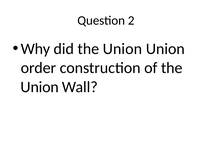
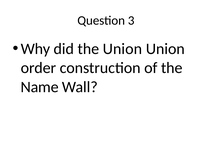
2: 2 -> 3 (131, 21)
Union: Union -> Name (40, 87)
